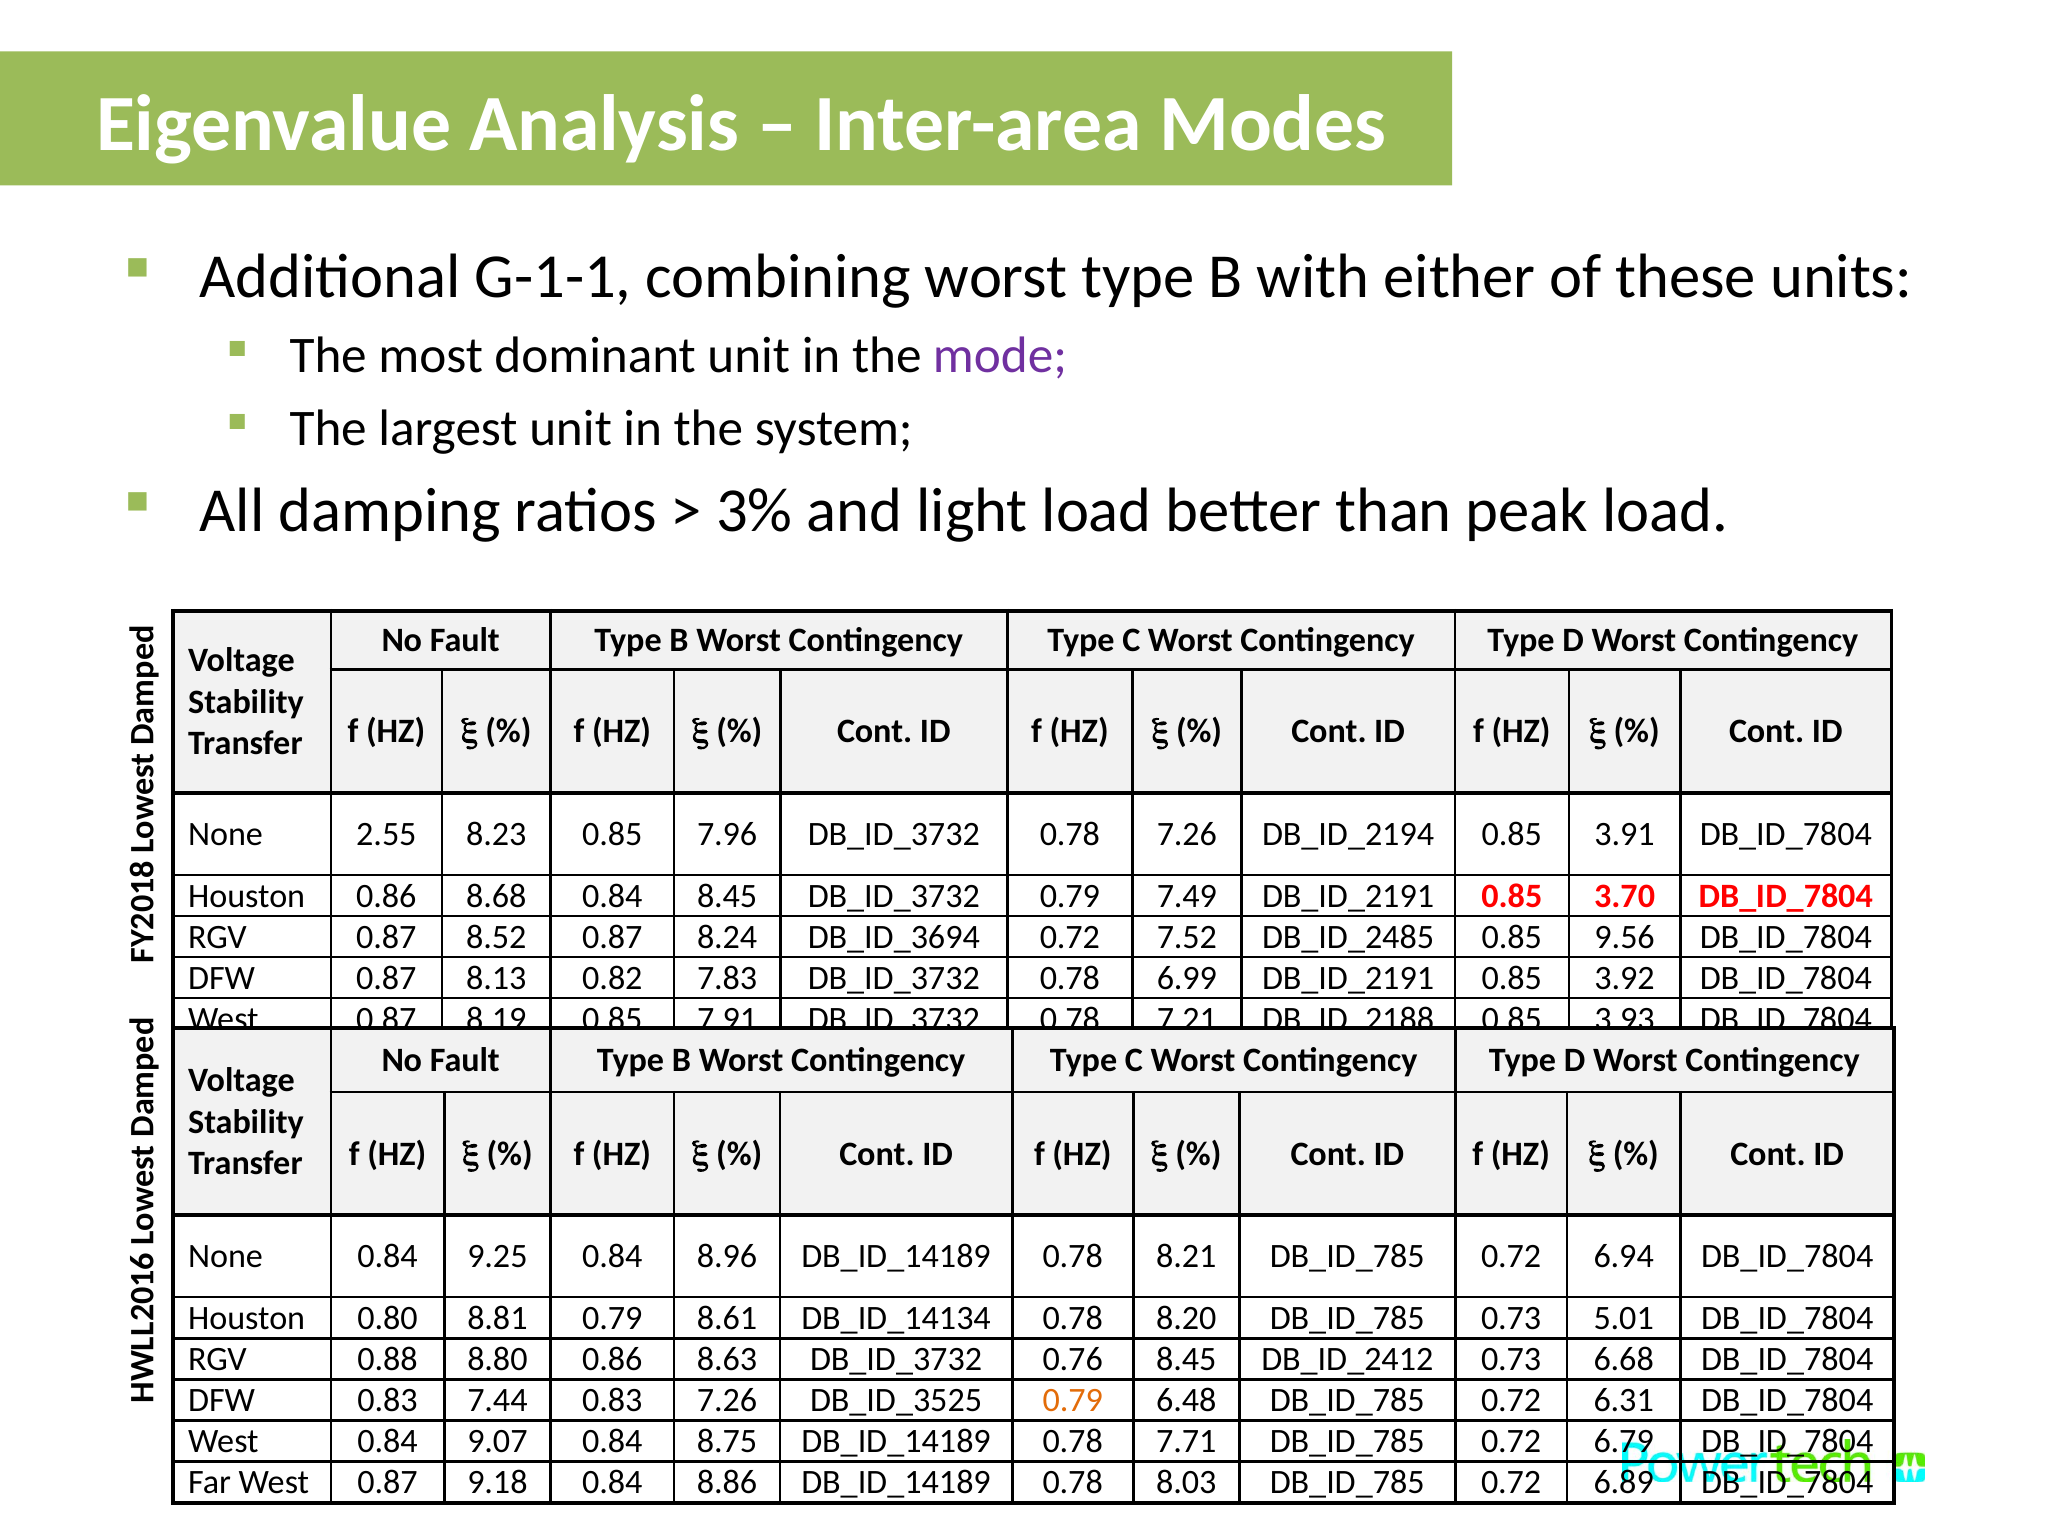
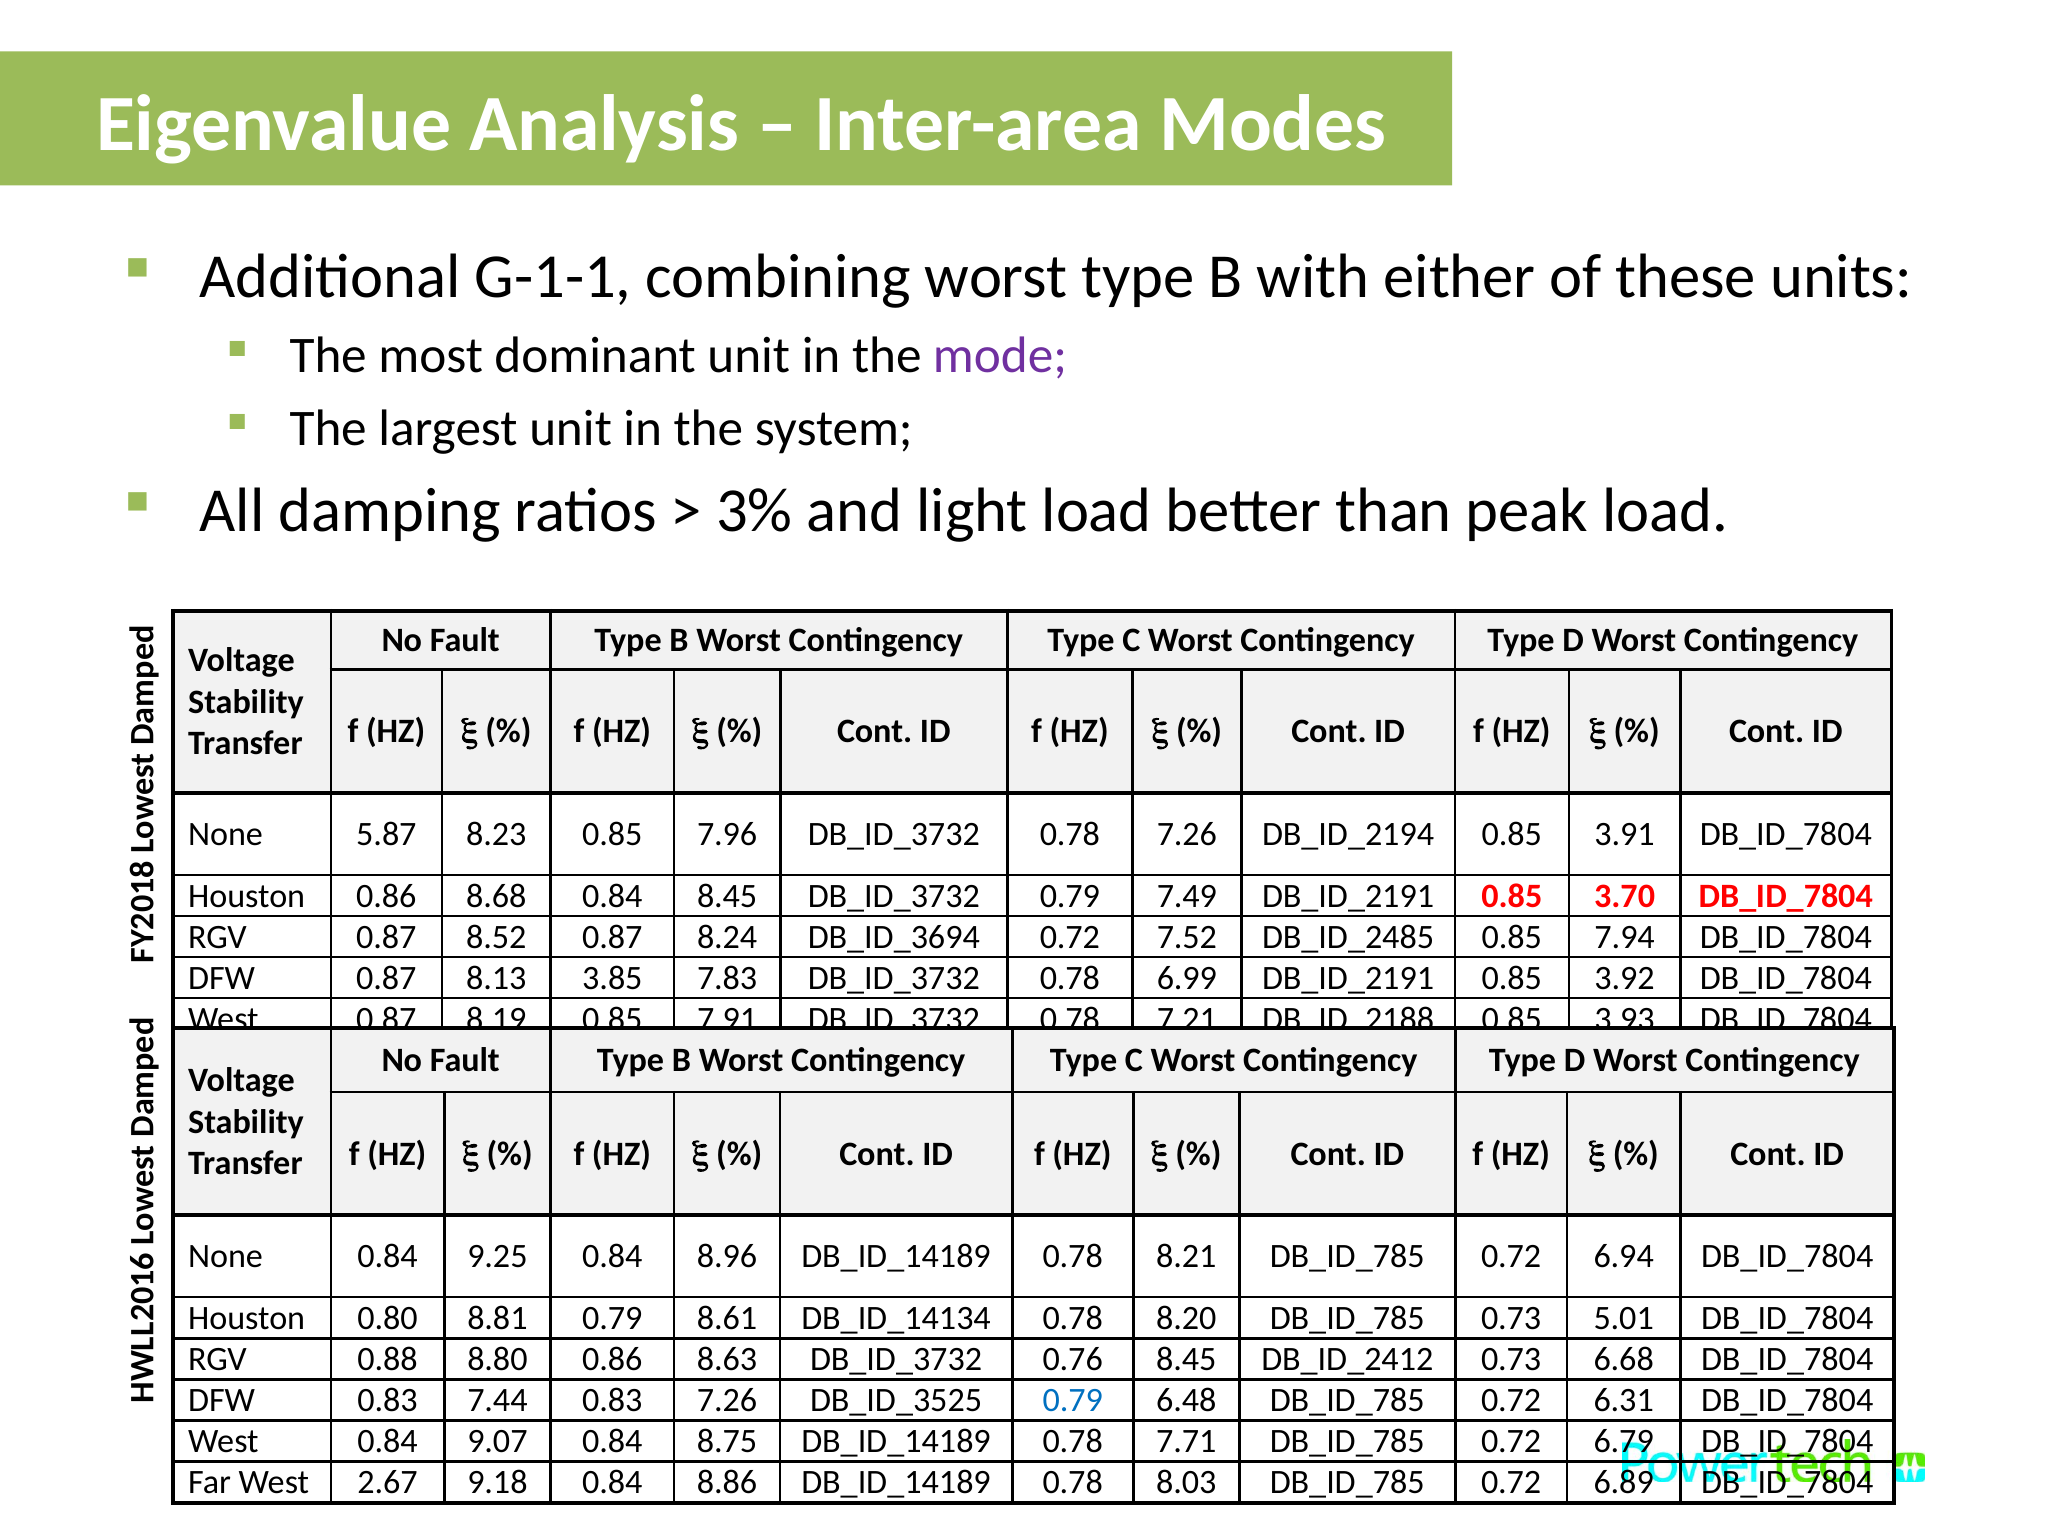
2.55: 2.55 -> 5.87 (386, 834)
9.56: 9.56 -> 7.94 (1625, 937)
0.82: 0.82 -> 3.85 (612, 978)
0.79 colour: orange -> blue (1073, 1400)
0.87: 0.87 -> 2.67 (388, 1482)
